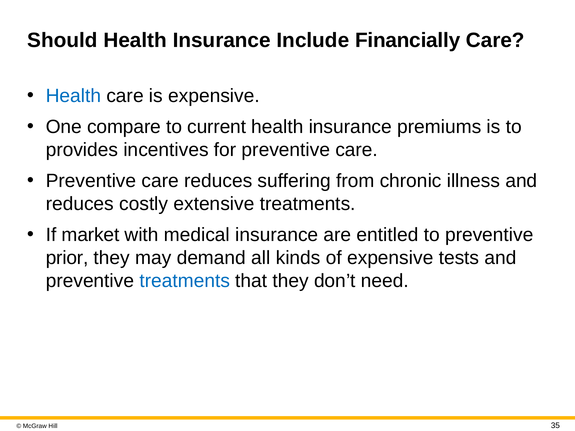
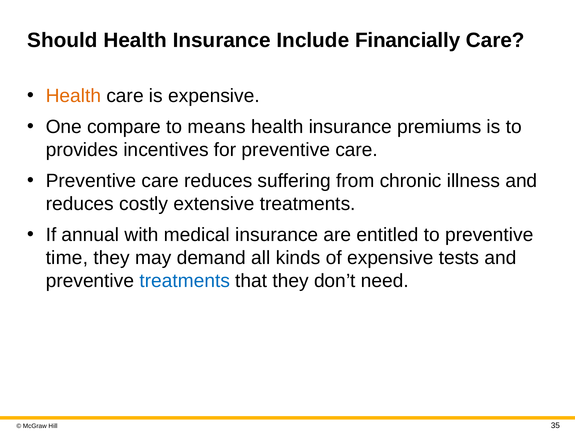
Health colour: blue -> orange (73, 96)
current: current -> means (217, 127)
market: market -> annual (90, 235)
prior: prior -> time (67, 258)
